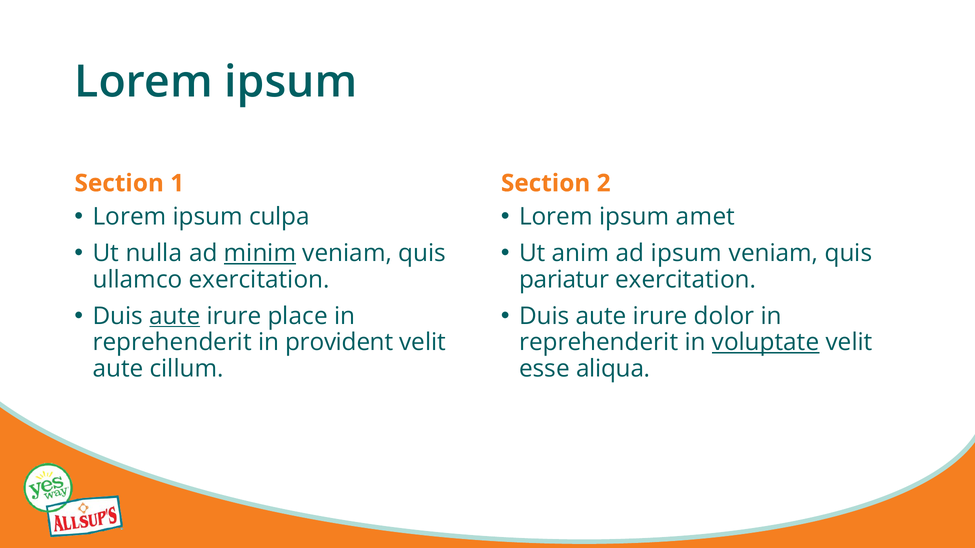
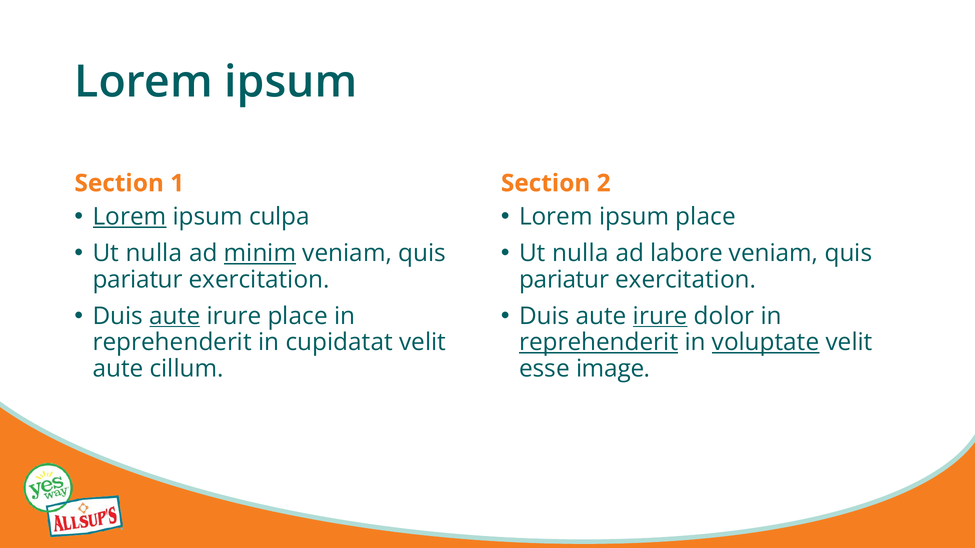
Lorem underline: none -> present (130, 217)
ipsum amet: amet -> place (706, 217)
anim: anim -> nulla (580, 254)
ad ipsum: ipsum -> labore (687, 254)
ullamco: ullamco -> pariatur (138, 280)
irure underline: none -> present (660, 316)
provident: provident -> cupidatat (339, 343)
reprehenderit underline: none -> present (599, 343)
aliqua: aliqua -> image (613, 369)
